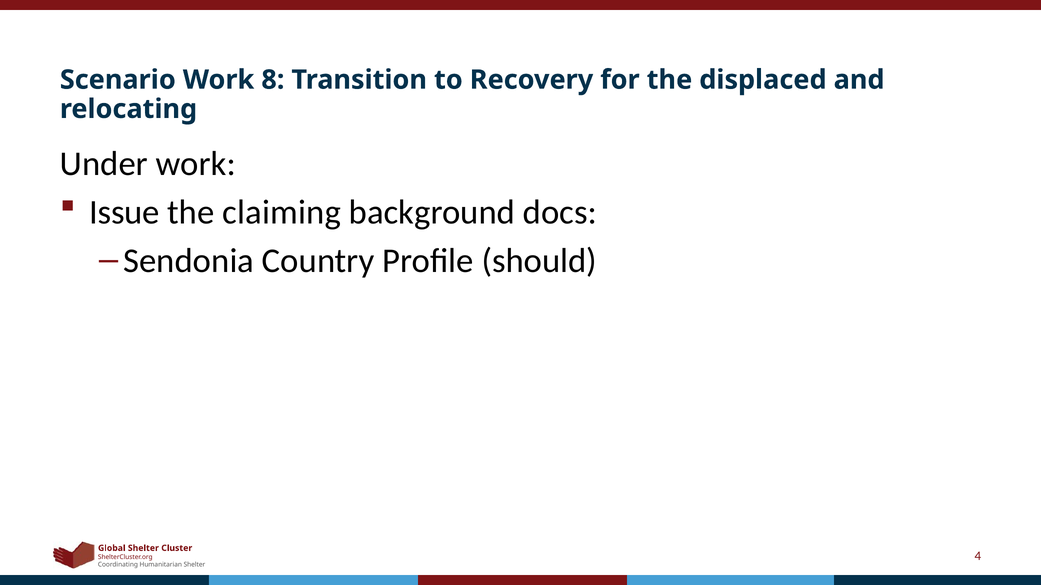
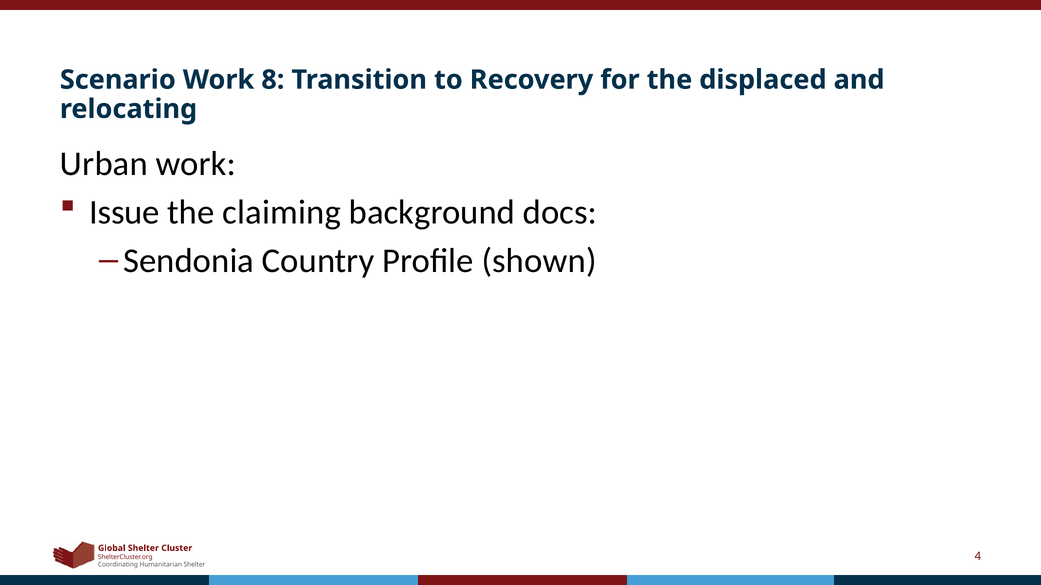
Under: Under -> Urban (104, 164)
should: should -> shown (539, 261)
